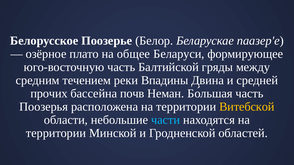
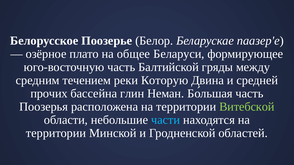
Впадины: Впадины -> Которую (165, 81)
почв: почв -> глин (132, 94)
Витебской colour: yellow -> light green (247, 107)
